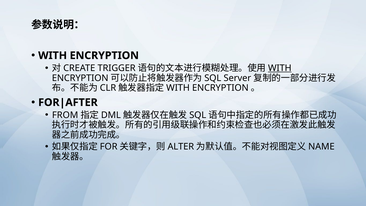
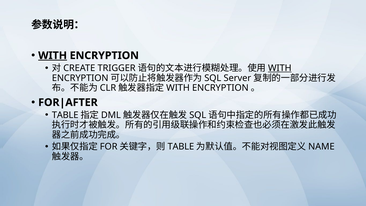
WITH underline: none -> present (53, 55)
FROM: FROM -> TABLE (65, 115)
ALTER: ALTER -> TABLE (181, 147)
